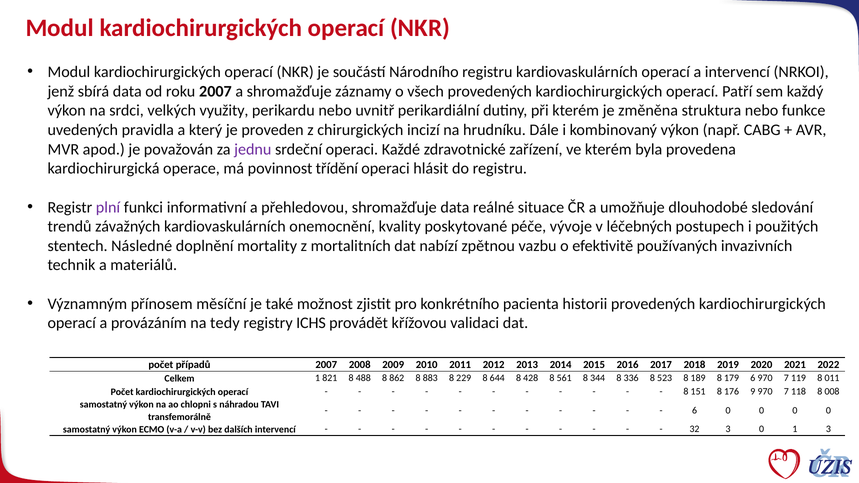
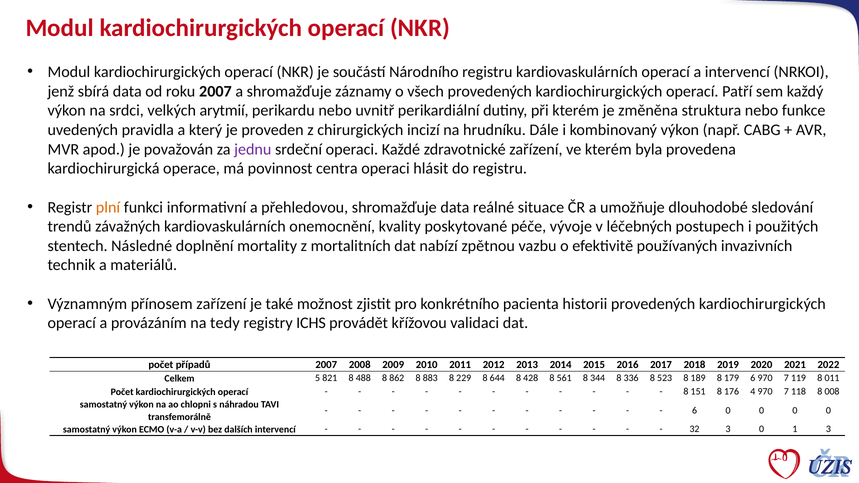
využity: využity -> arytmií (224, 111)
třídění: třídění -> centra (337, 169)
plní colour: purple -> orange (108, 207)
přínosem měsíční: měsíční -> zařízení (221, 304)
Celkem 1: 1 -> 5 (318, 378)
9: 9 -> 4 (753, 392)
